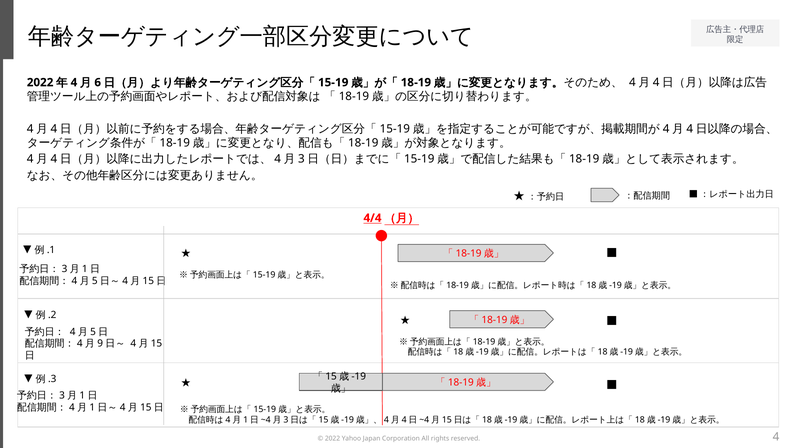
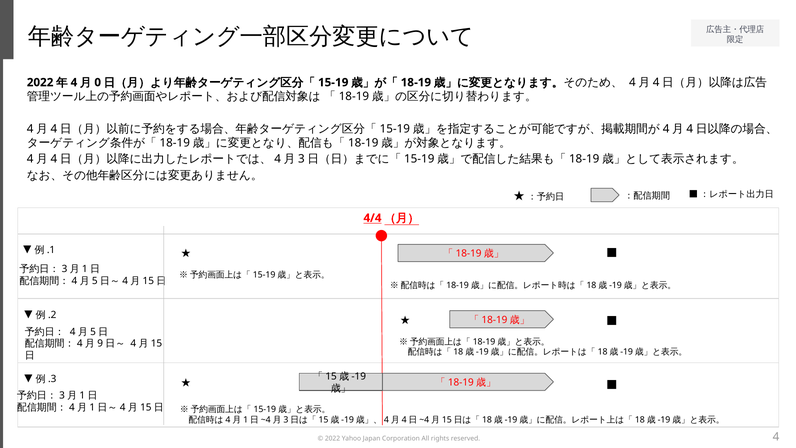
6: 6 -> 0 (98, 82)
